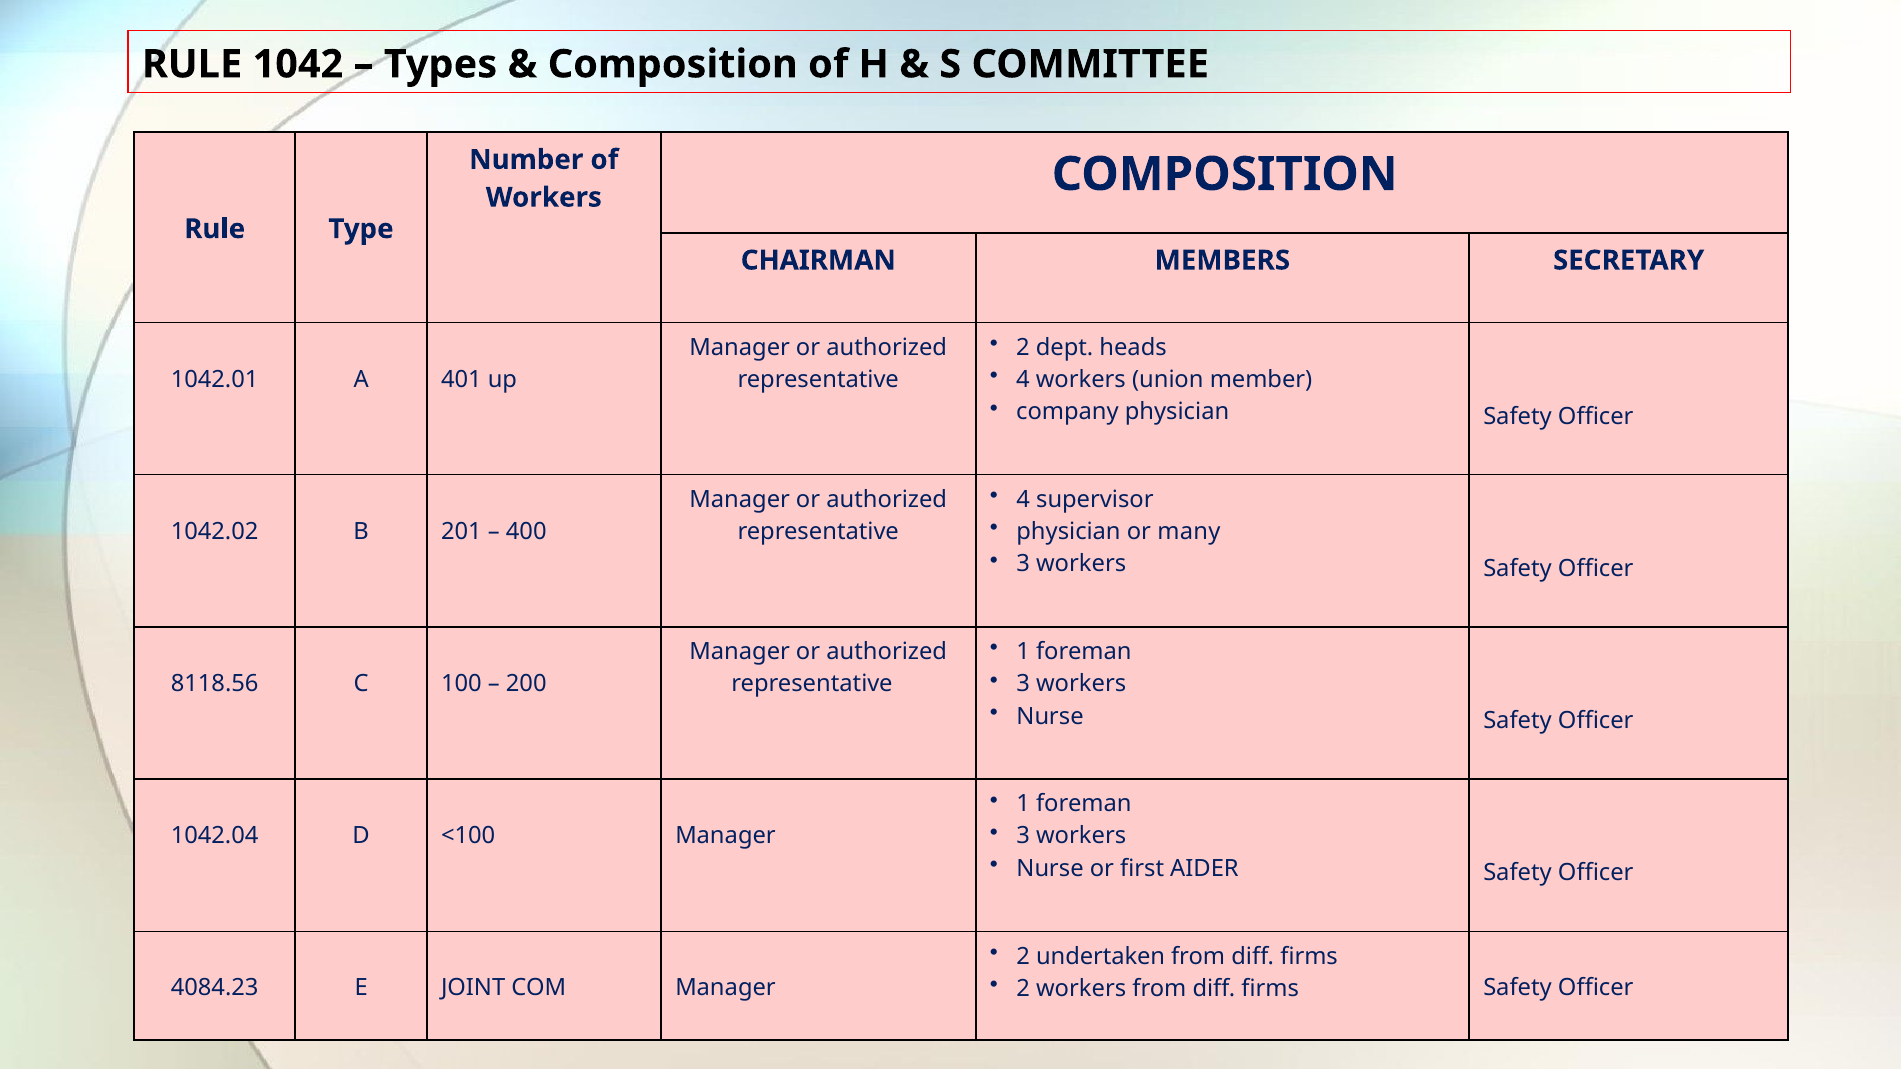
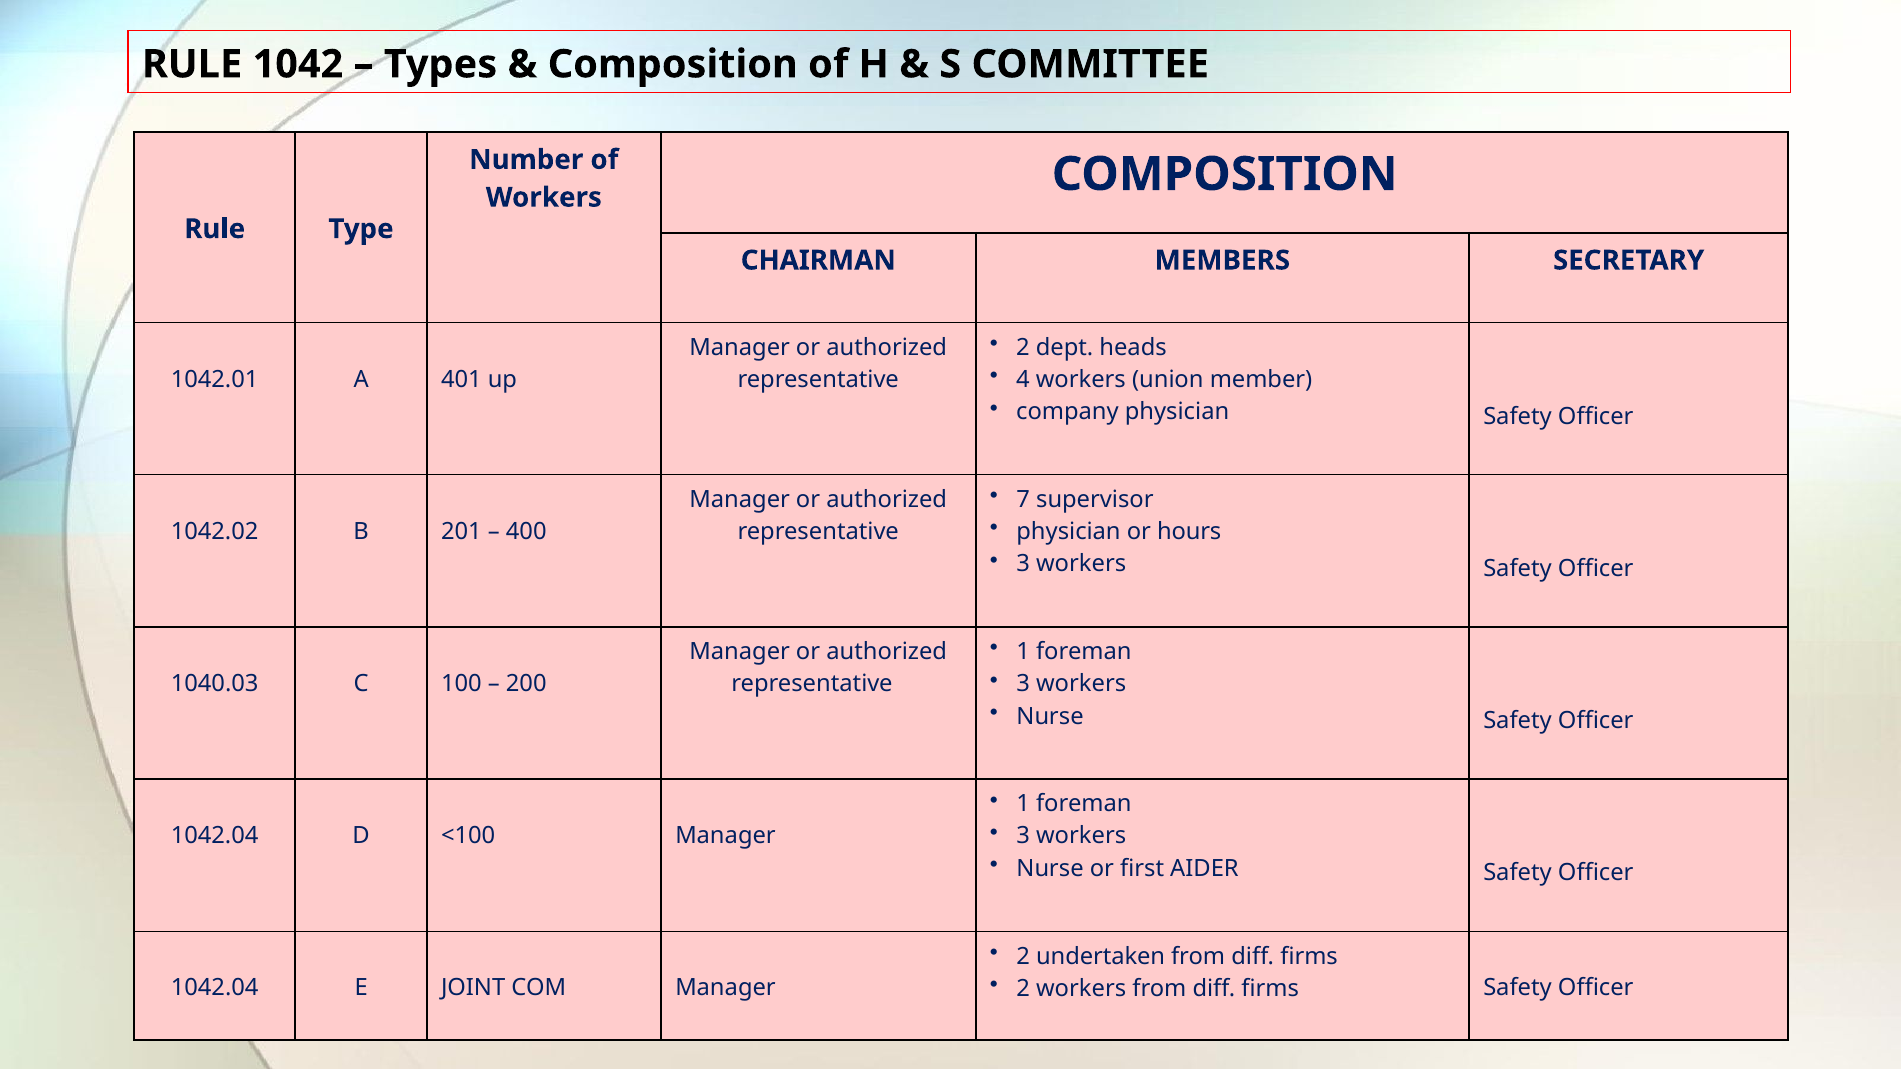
4: 4 -> 7 (1023, 499)
many: many -> hours (1189, 532)
8118.56: 8118.56 -> 1040.03 (215, 684)
4084.23: 4084.23 -> 1042.04 (215, 988)
